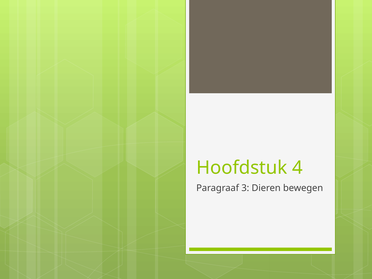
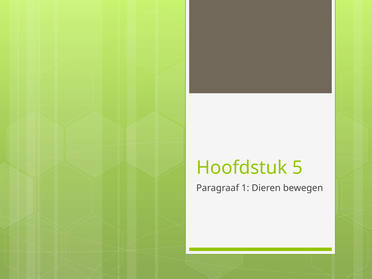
4: 4 -> 5 (298, 168)
3: 3 -> 1 (245, 188)
